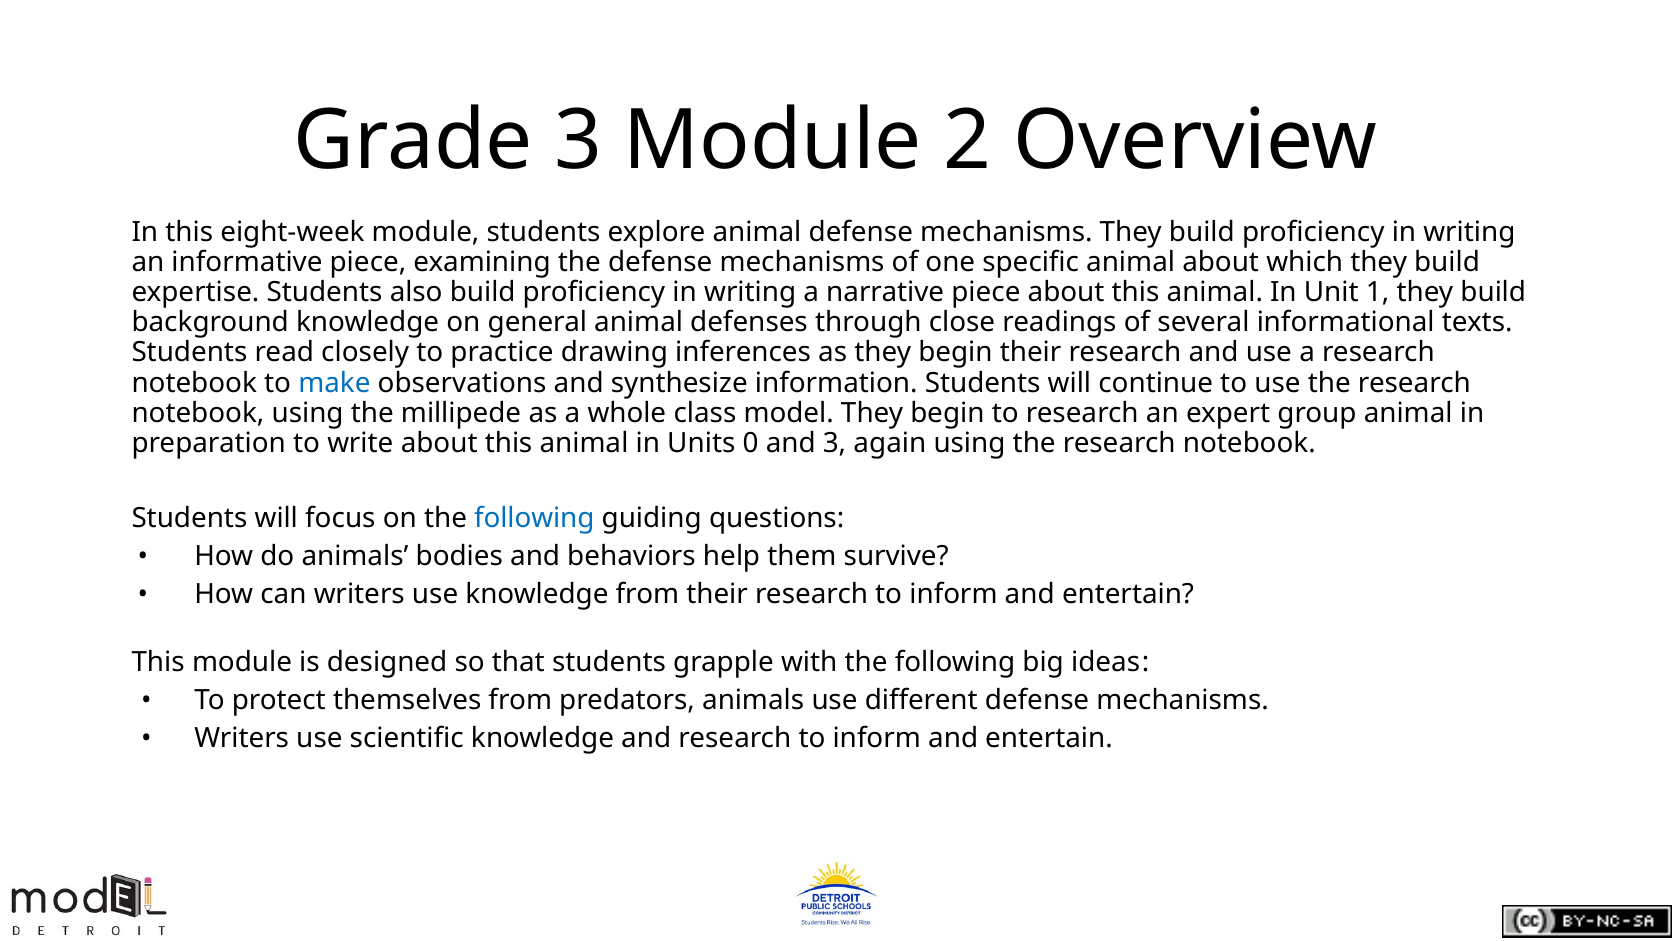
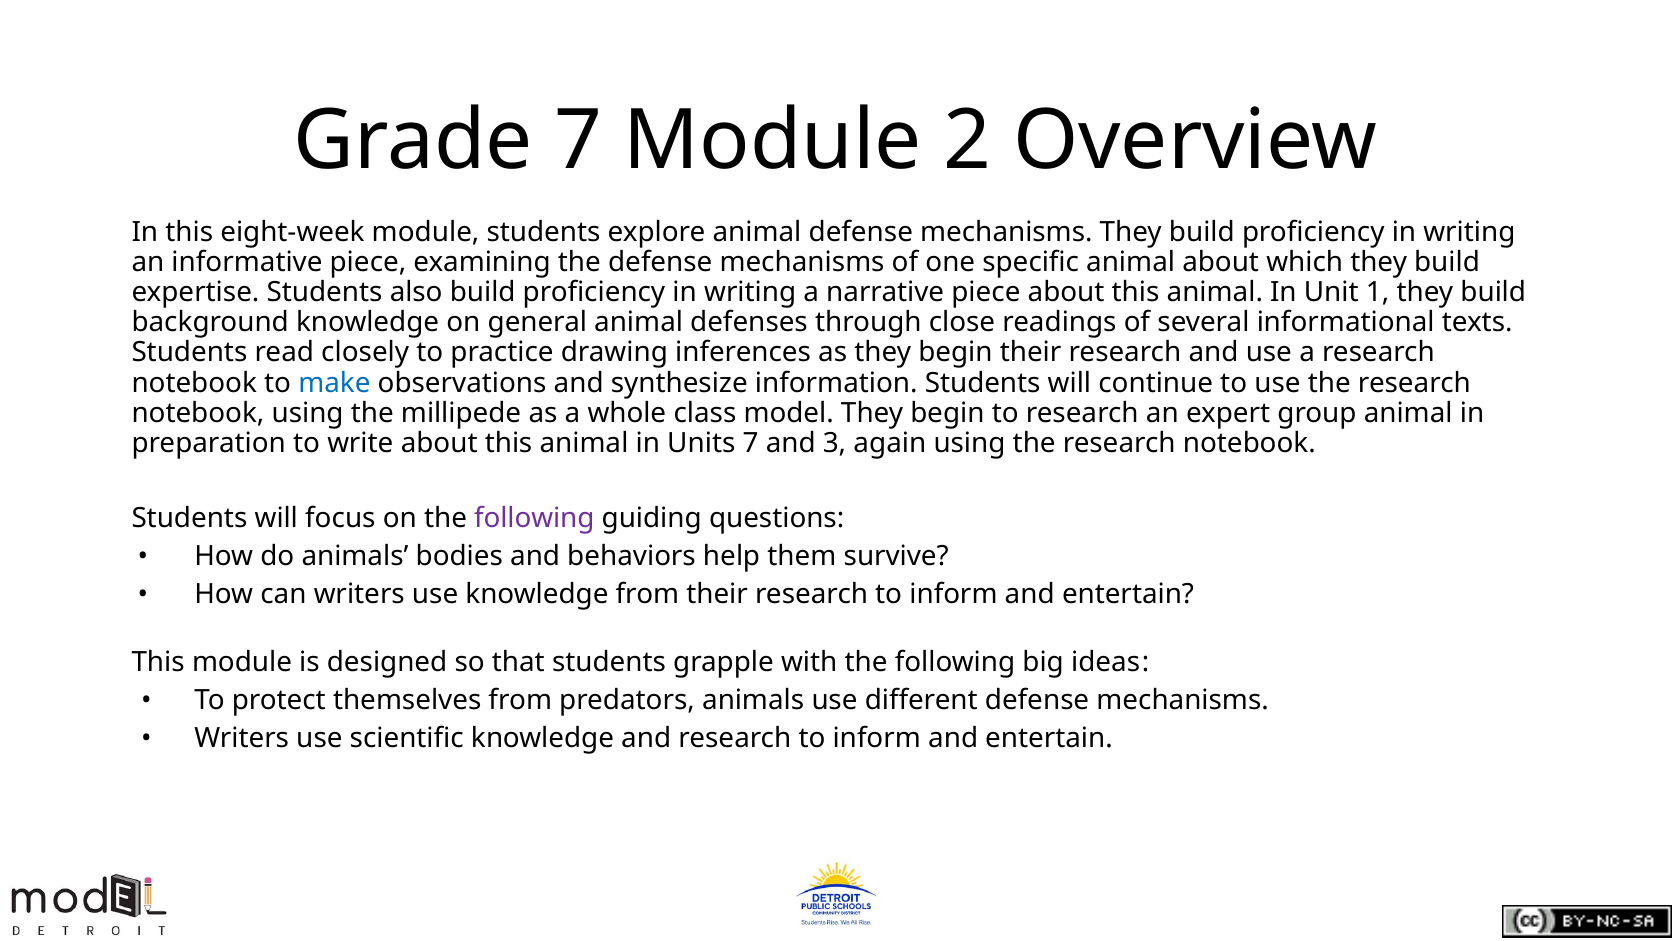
Grade 3: 3 -> 7 (578, 140)
Units 0: 0 -> 7 (751, 443)
following colour: blue -> purple (534, 518)
